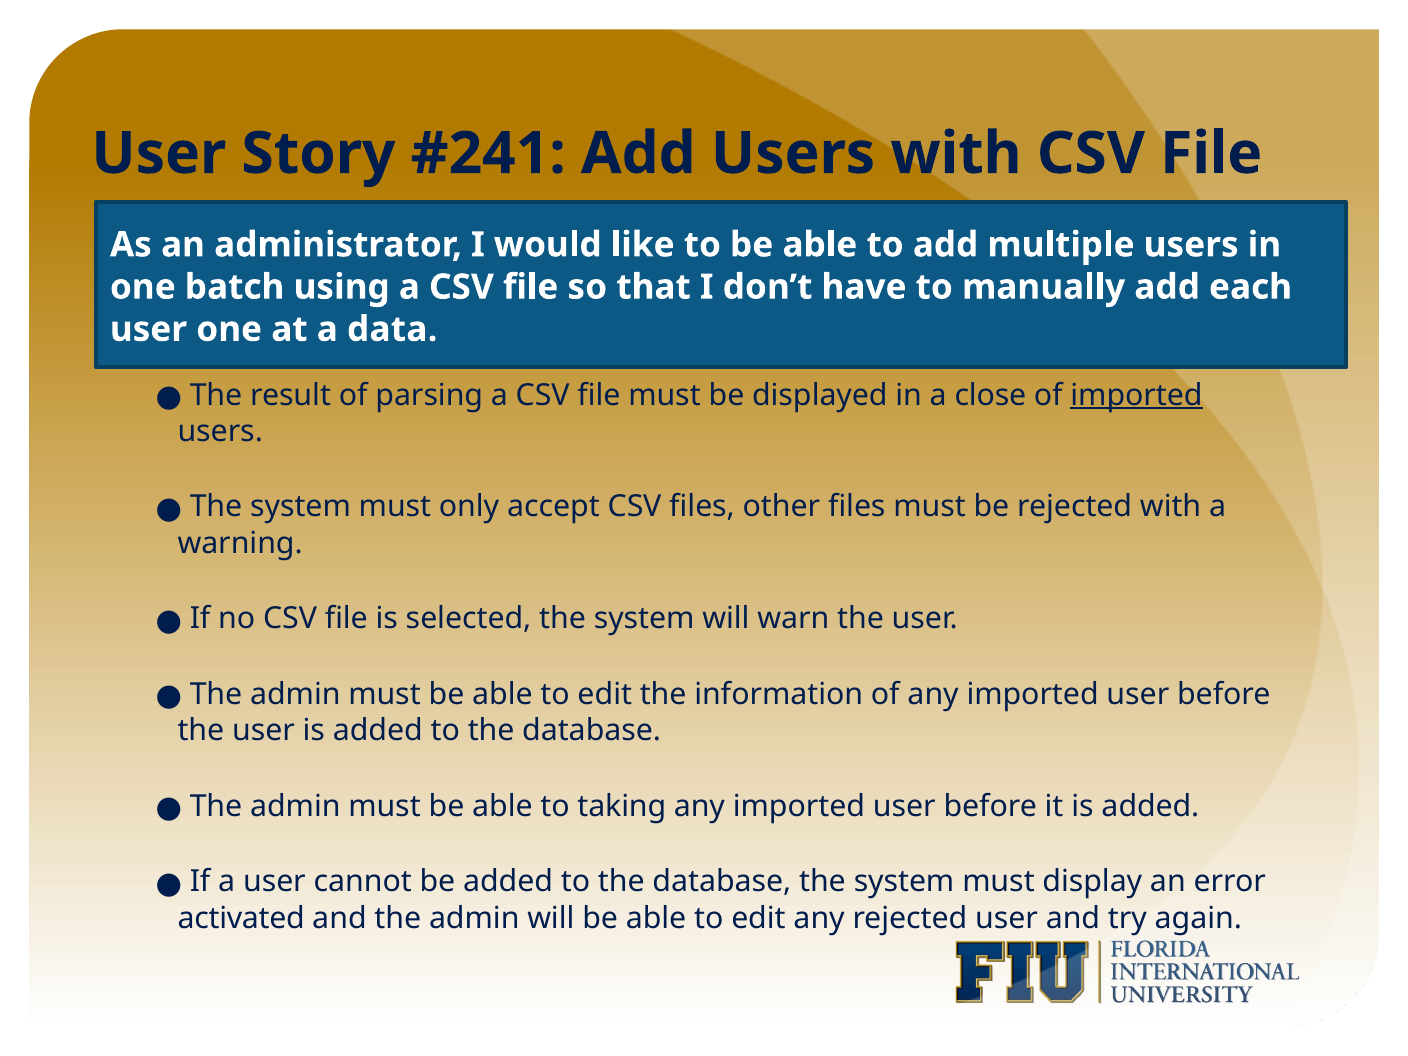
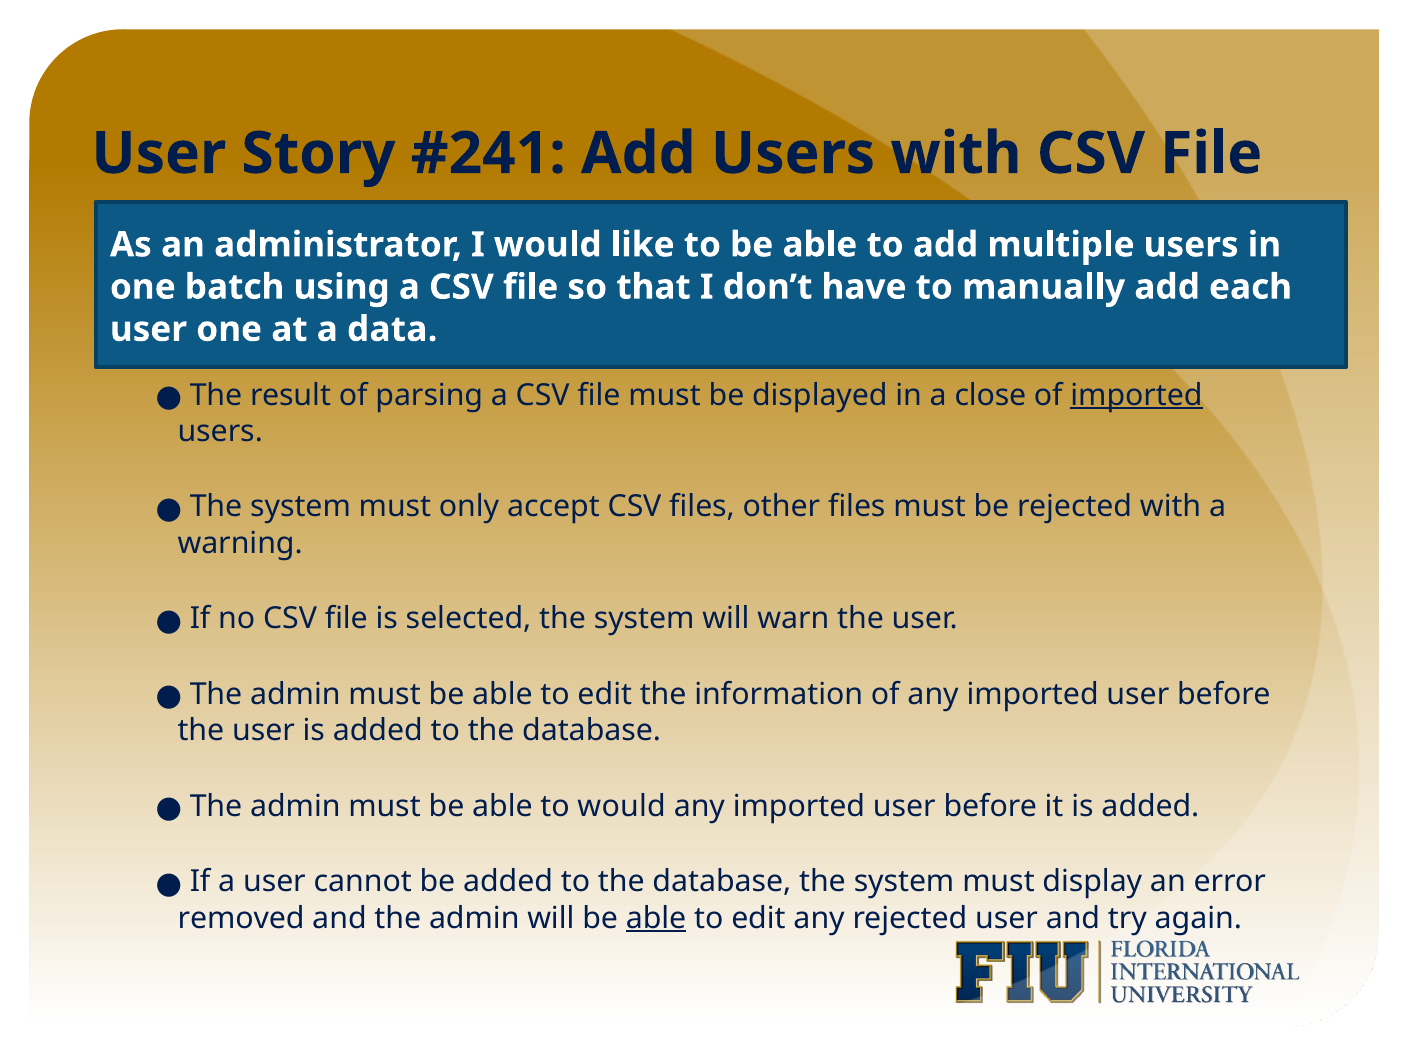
to taking: taking -> would (622, 806)
activated: activated -> removed (241, 918)
able underline: none -> present (656, 918)
